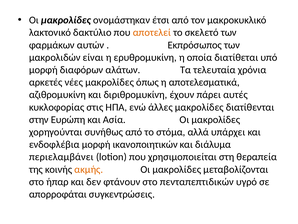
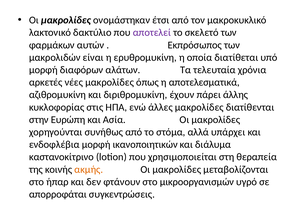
αποτελεί colour: orange -> purple (152, 32)
αυτές: αυτές -> άλλης (236, 95)
περιελαμβάνει: περιελαμβάνει -> καστανοκίτρινο (61, 157)
πενταπεπτιδικών: πενταπεπτιδικών -> μικροοργανισμών (197, 181)
